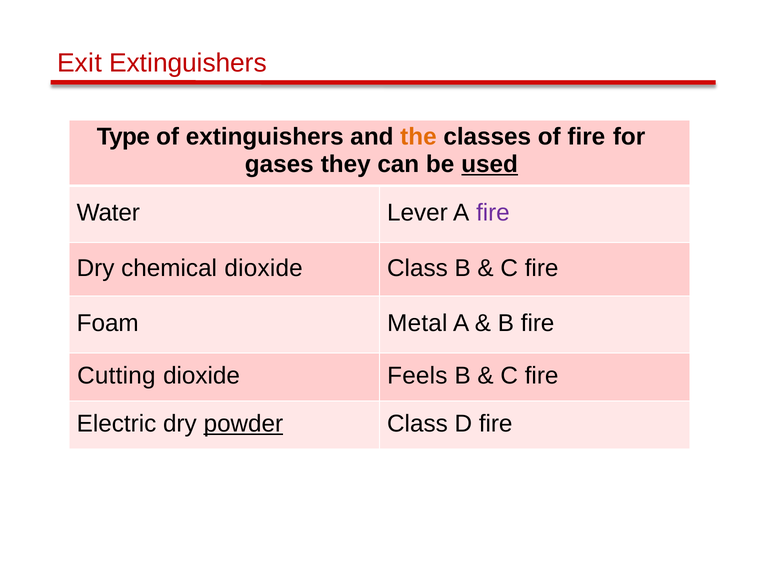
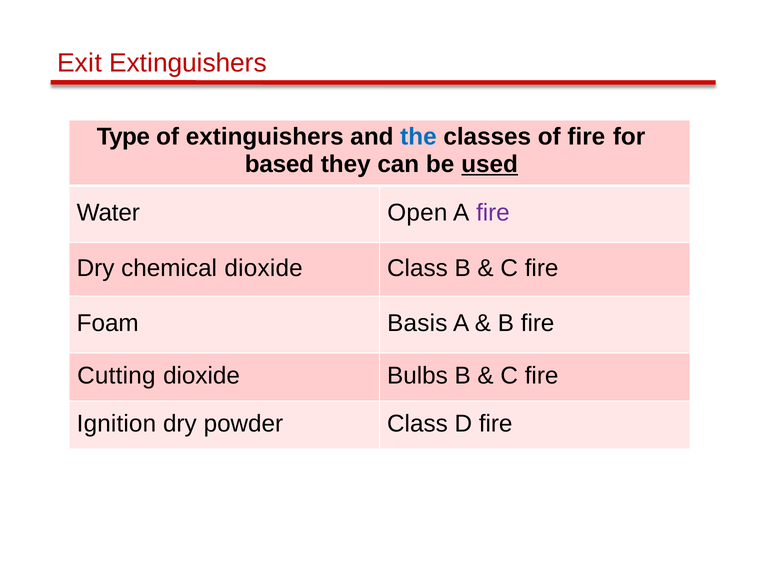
the colour: orange -> blue (418, 137)
gases: gases -> based (279, 164)
Lever: Lever -> Open (417, 213)
Metal: Metal -> Basis (417, 323)
Feels: Feels -> Bulbs (417, 376)
Electric: Electric -> Ignition (116, 424)
powder underline: present -> none (243, 424)
